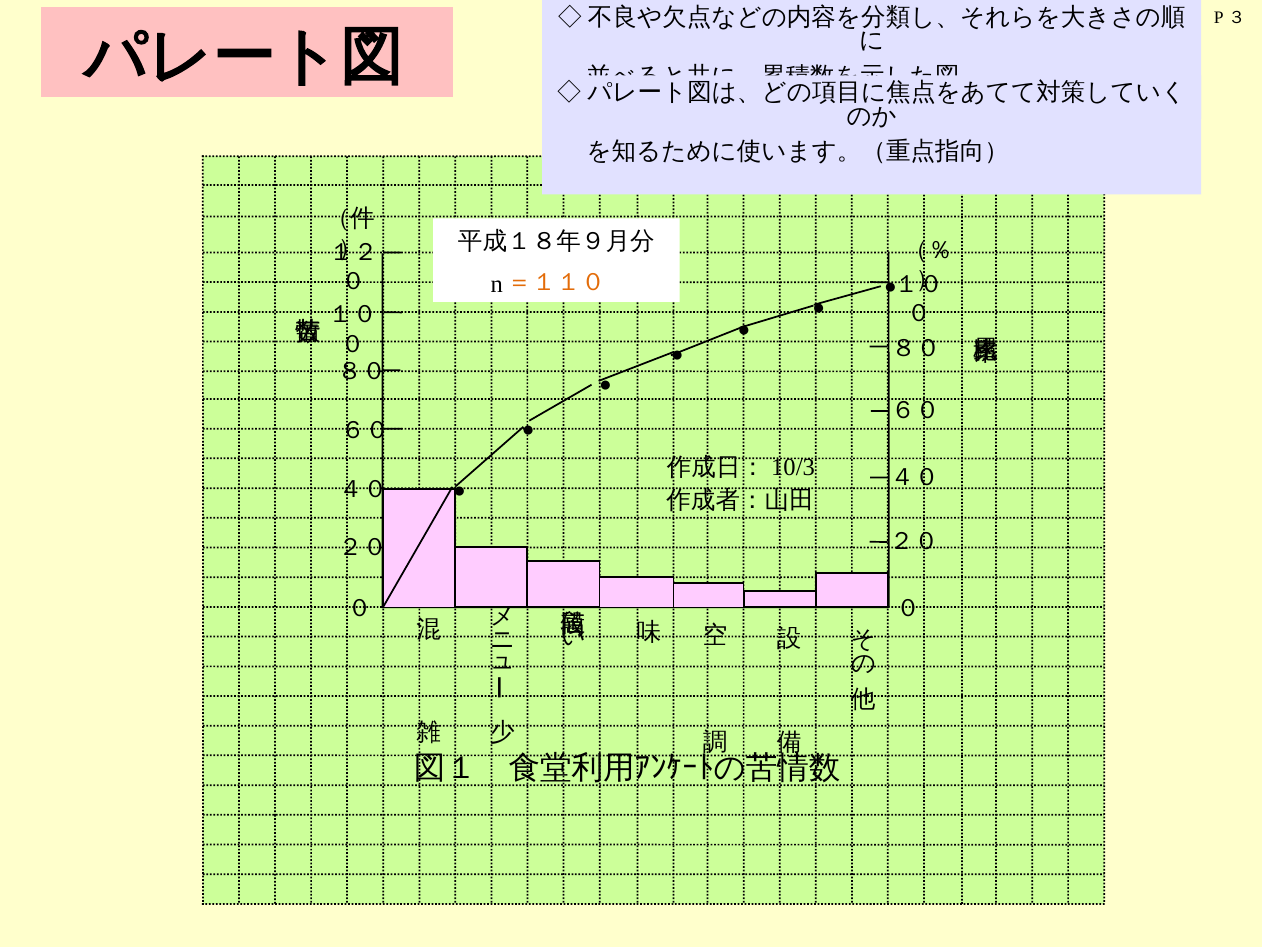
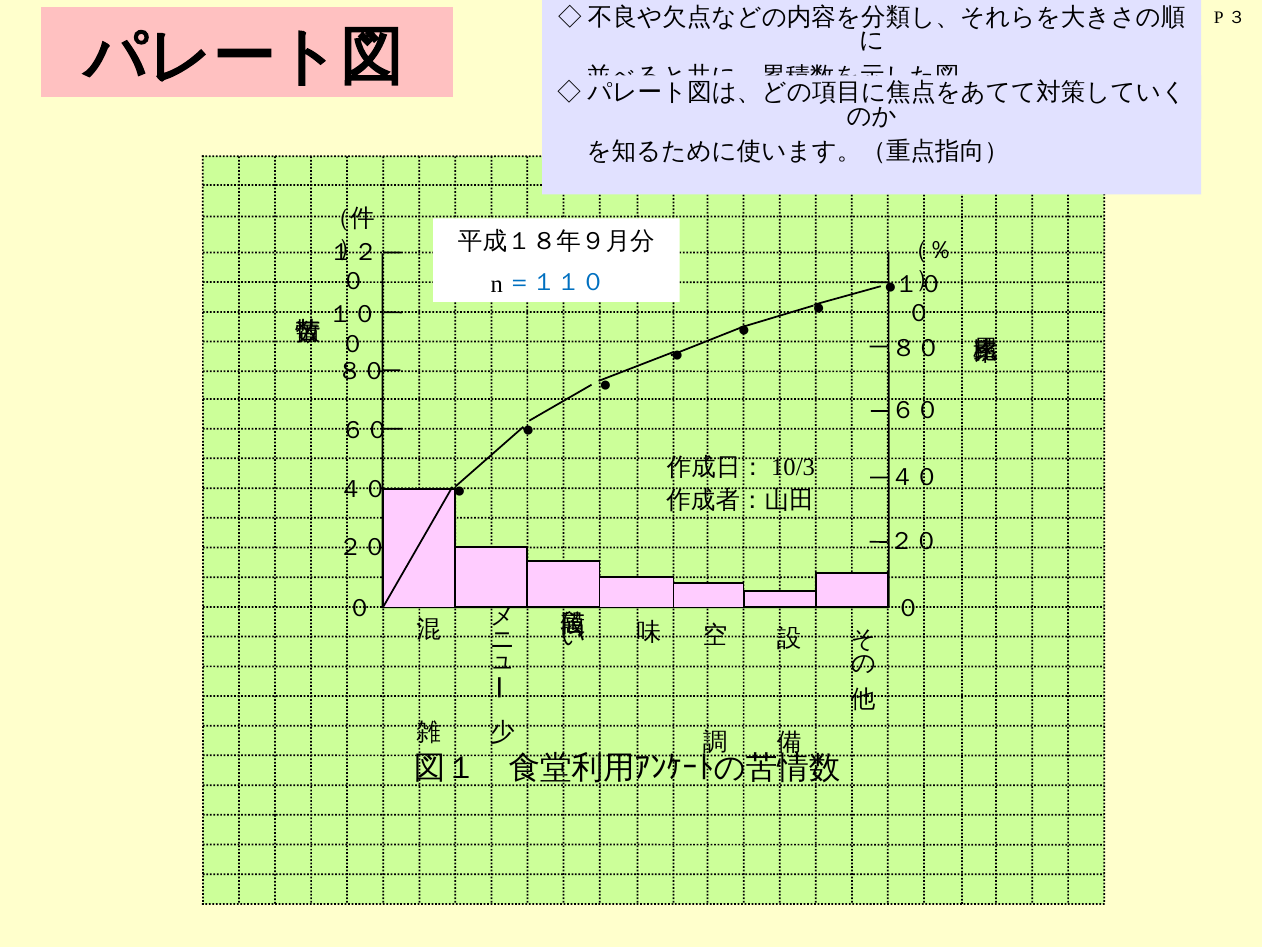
＝１１０ colour: orange -> blue (556, 283)
